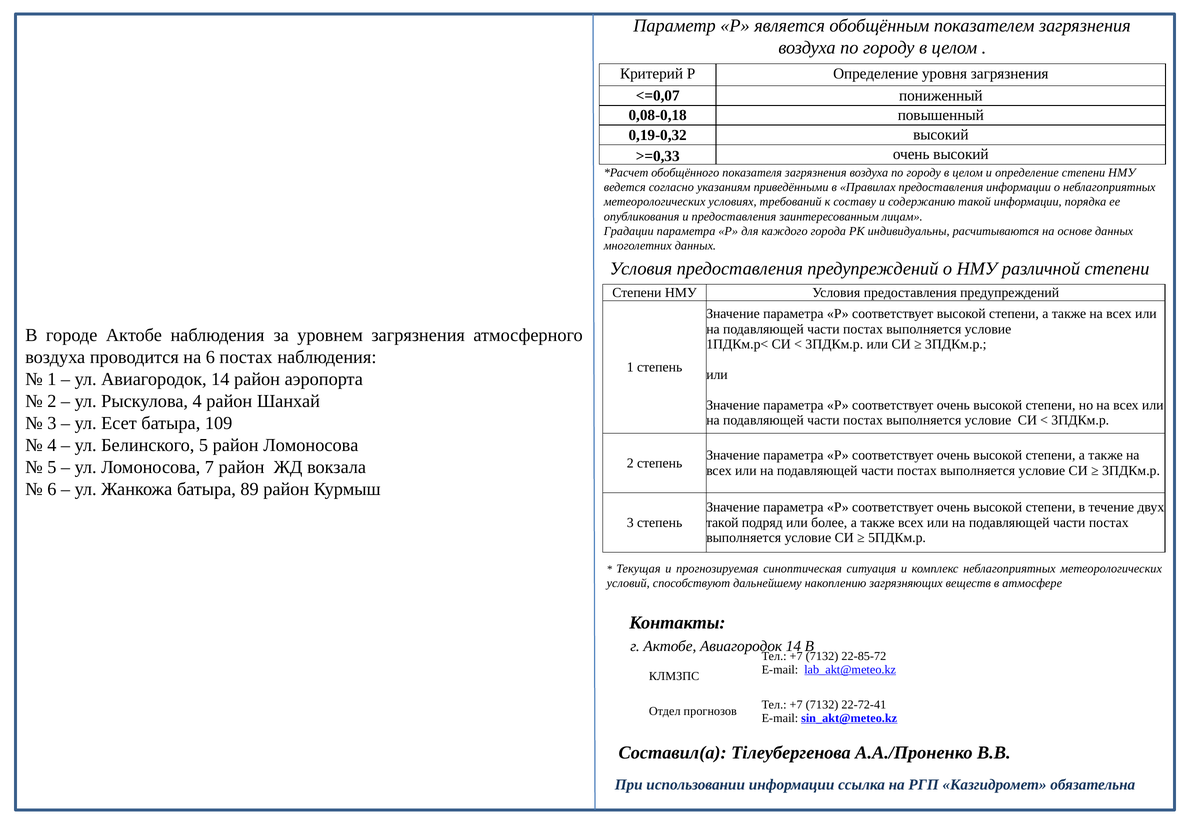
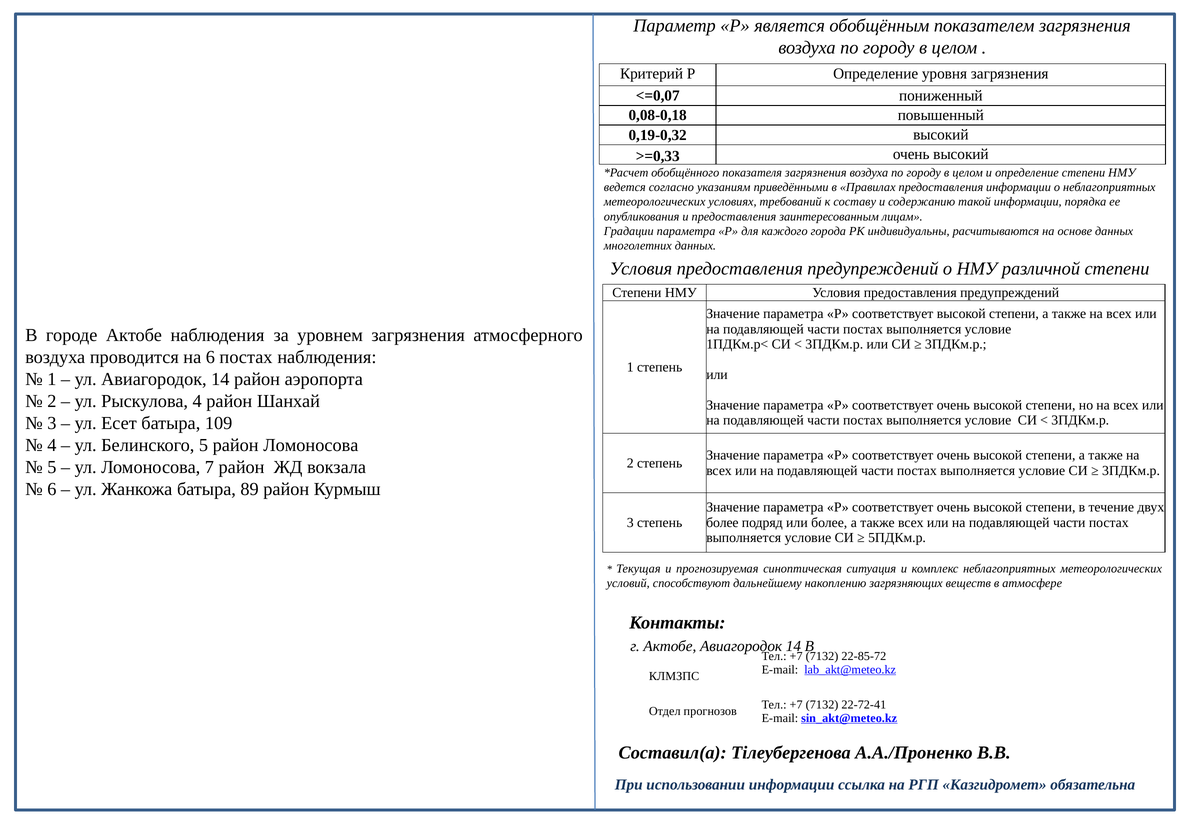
такой: такой -> более (722, 522)
